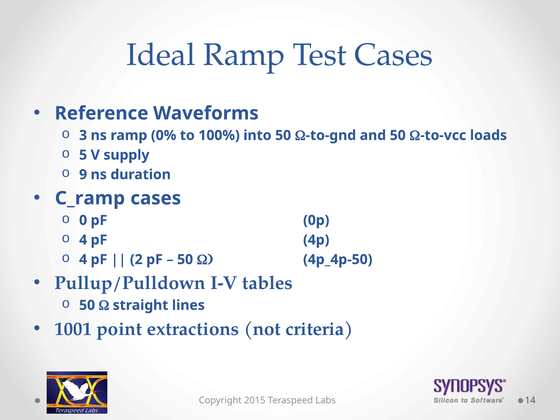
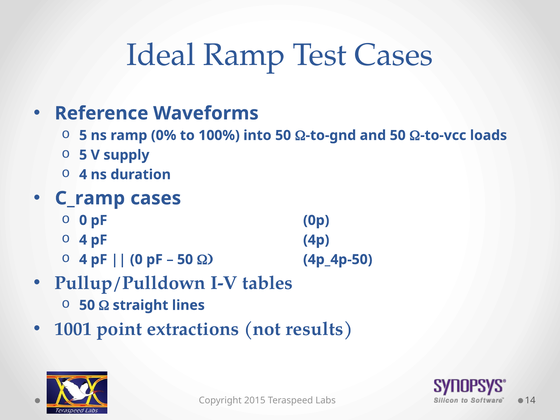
3: 3 -> 5 (83, 135)
9: 9 -> 4 (83, 175)
2: 2 -> 0 (136, 260)
criteria: criteria -> results (319, 329)
